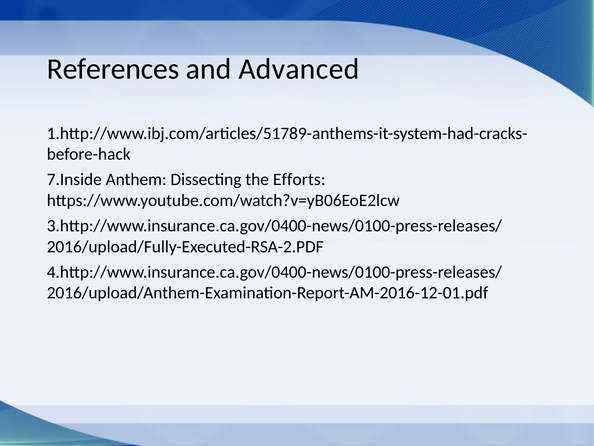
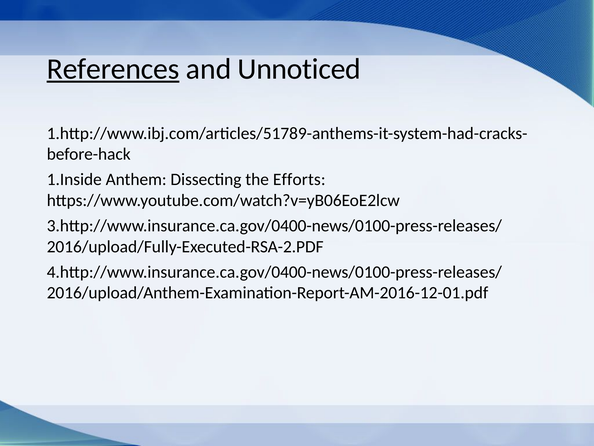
References underline: none -> present (113, 69)
Advanced: Advanced -> Unnoticed (299, 69)
7.Inside: 7.Inside -> 1.Inside (74, 179)
